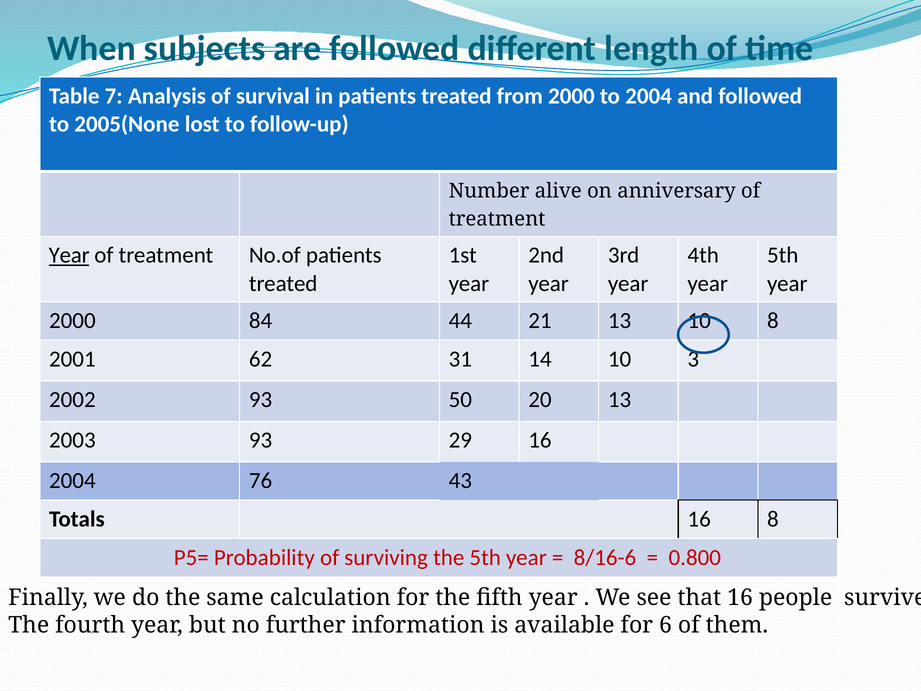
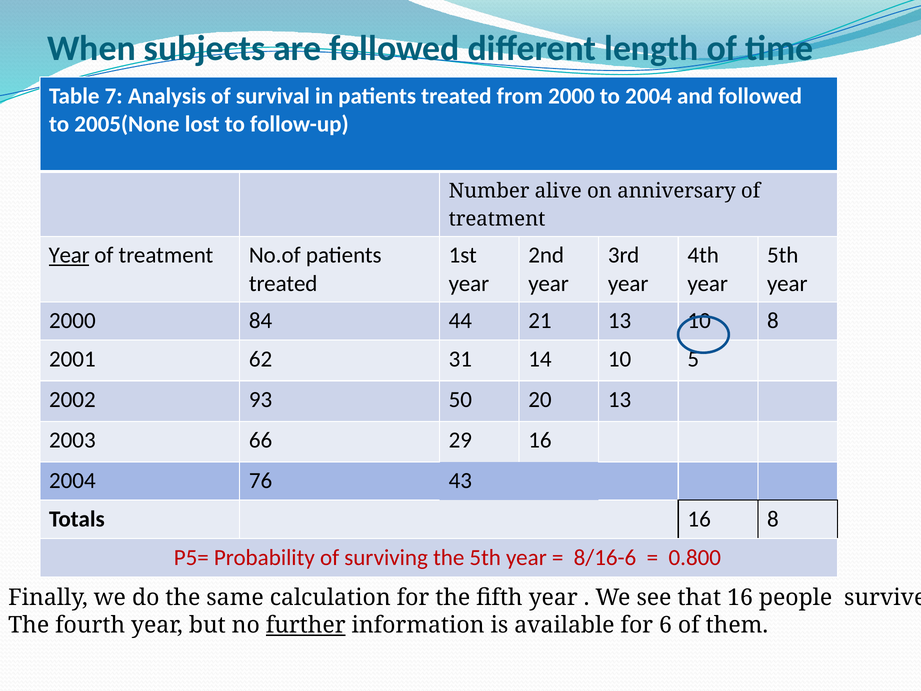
3: 3 -> 5 (693, 359)
2003 93: 93 -> 66 (261, 440)
further underline: none -> present (306, 625)
